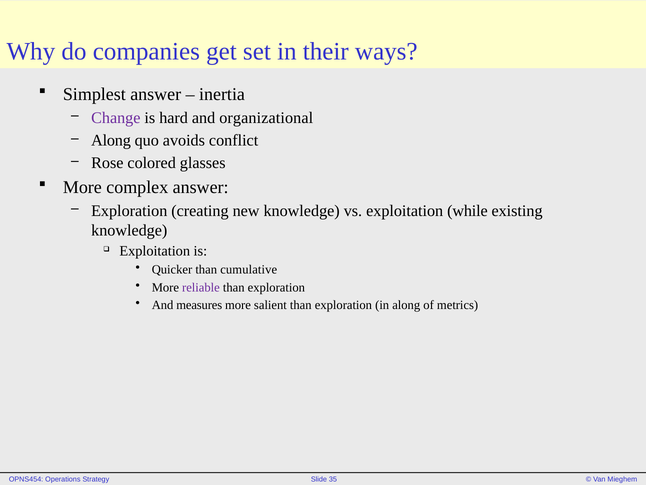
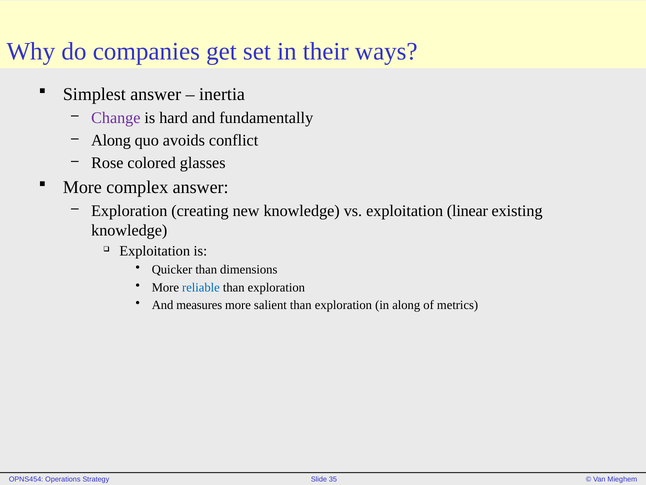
organizational: organizational -> fundamentally (266, 118)
while: while -> linear (467, 211)
cumulative: cumulative -> dimensions (249, 270)
reliable colour: purple -> blue (201, 287)
